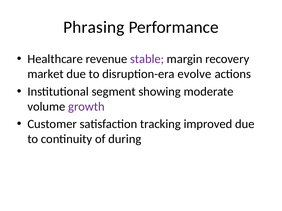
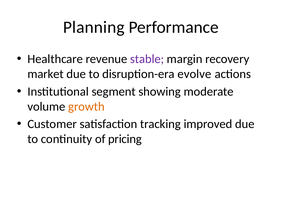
Phrasing: Phrasing -> Planning (94, 27)
growth colour: purple -> orange (86, 107)
during: during -> pricing (125, 139)
